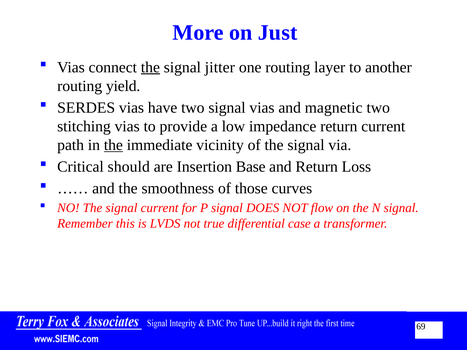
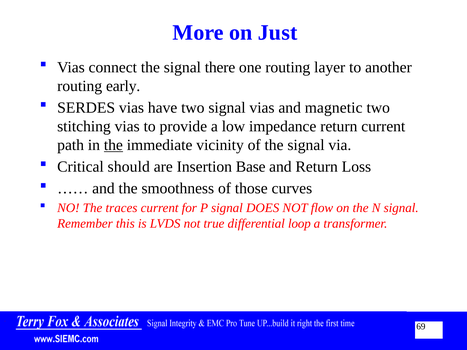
the underline: present -> none (150, 67)
jitter: jitter -> there (220, 67)
yield: yield -> early (123, 86)
NO The signal: signal -> traces (121, 208)
case: case -> loop (299, 224)
